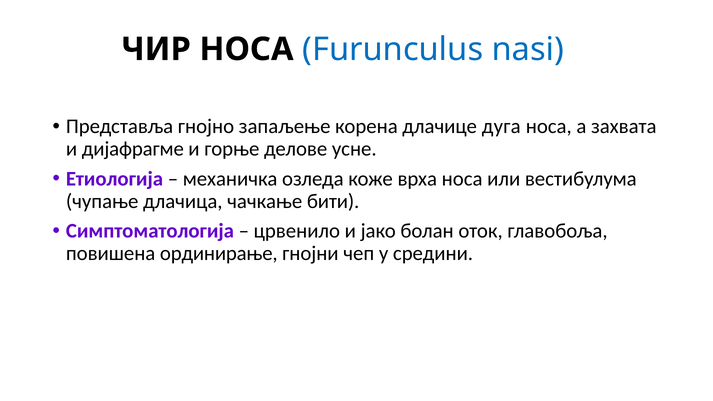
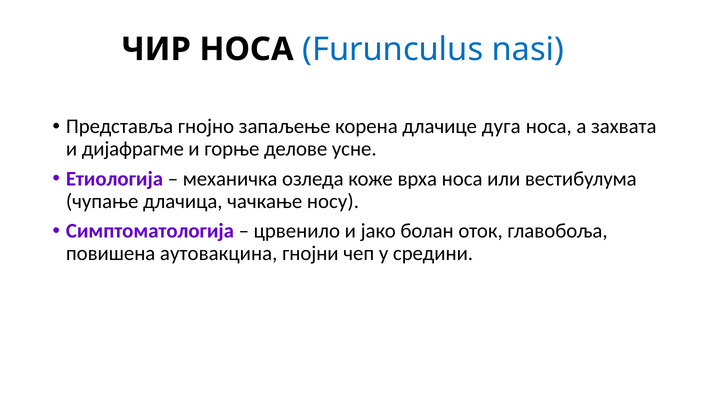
бити: бити -> носу (333, 201)
ординирање: ординирање -> аутовакцина (219, 254)
